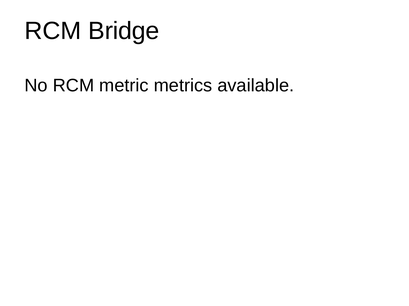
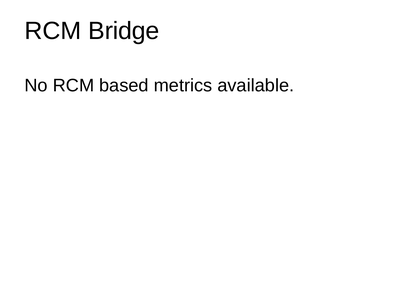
metric: metric -> based (124, 86)
